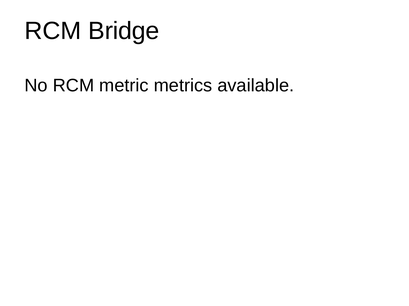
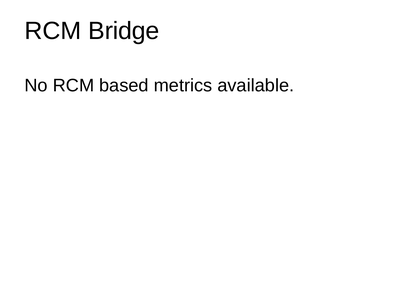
metric: metric -> based (124, 86)
